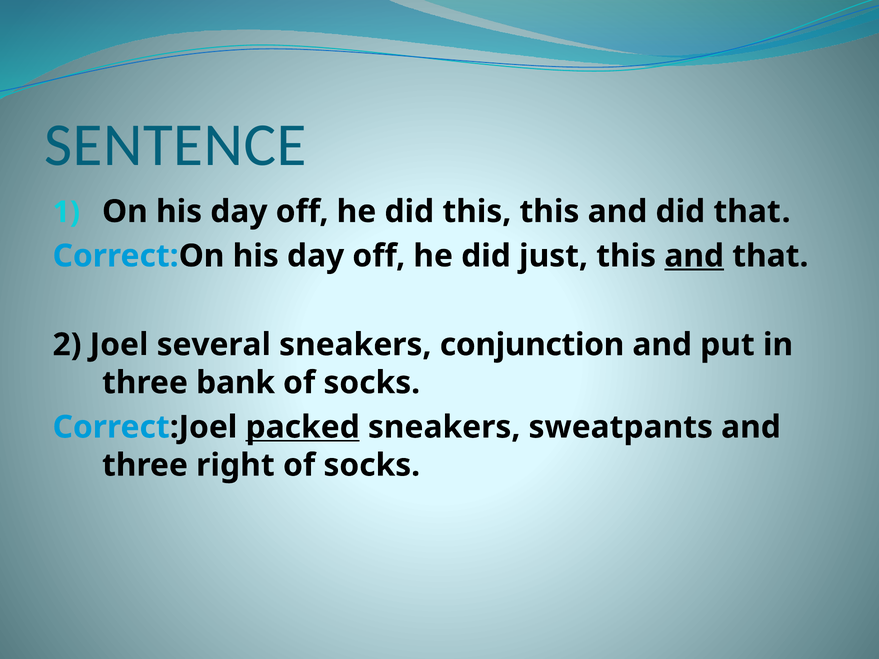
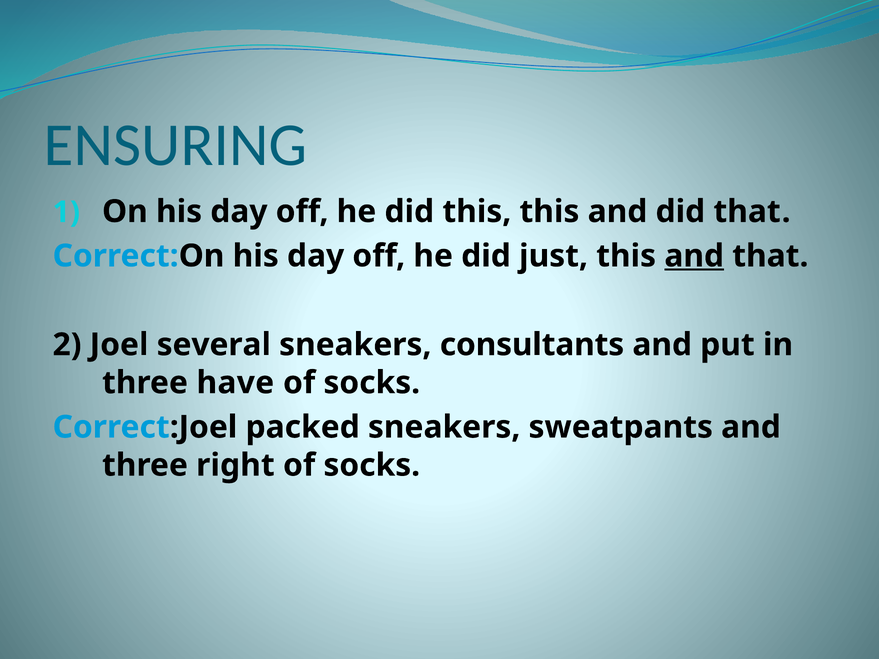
SENTENCE: SENTENCE -> ENSURING (176, 145)
conjunction: conjunction -> consultants (532, 345)
bank: bank -> have (235, 383)
packed underline: present -> none (303, 427)
